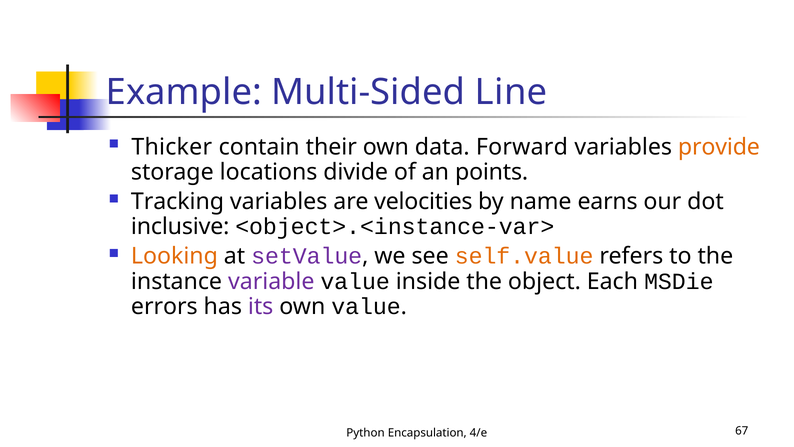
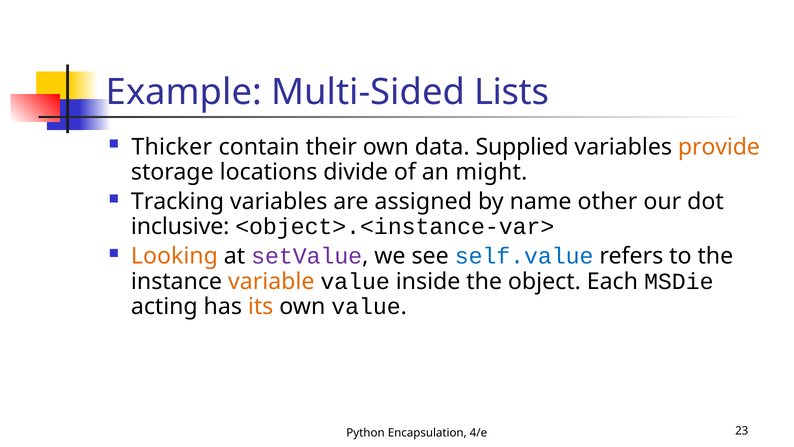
Line: Line -> Lists (512, 92)
Forward: Forward -> Supplied (522, 147)
points: points -> might (491, 172)
velocities: velocities -> assigned (423, 201)
earns: earns -> other (607, 201)
self.value colour: orange -> blue (524, 256)
variable colour: purple -> orange (271, 281)
errors: errors -> acting (164, 306)
its colour: purple -> orange (261, 306)
67: 67 -> 23 (742, 431)
